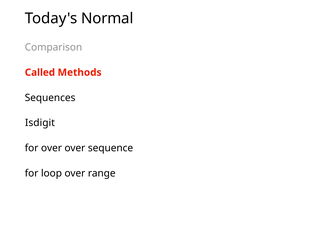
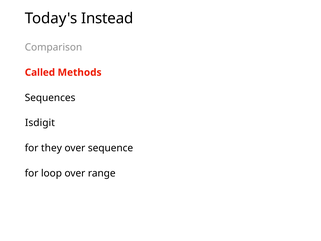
Normal: Normal -> Instead (107, 18)
for over: over -> they (51, 148)
